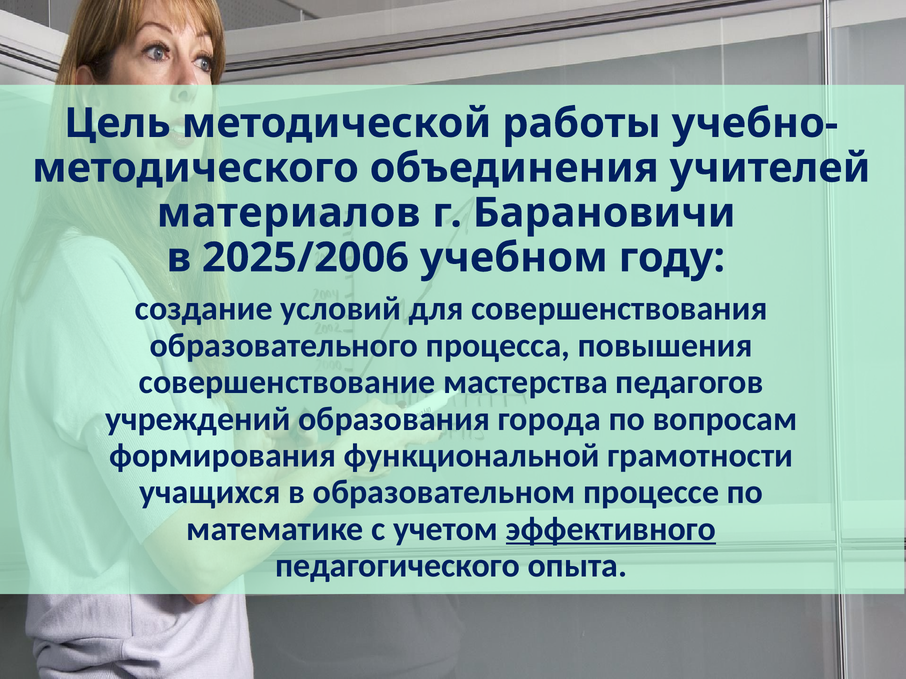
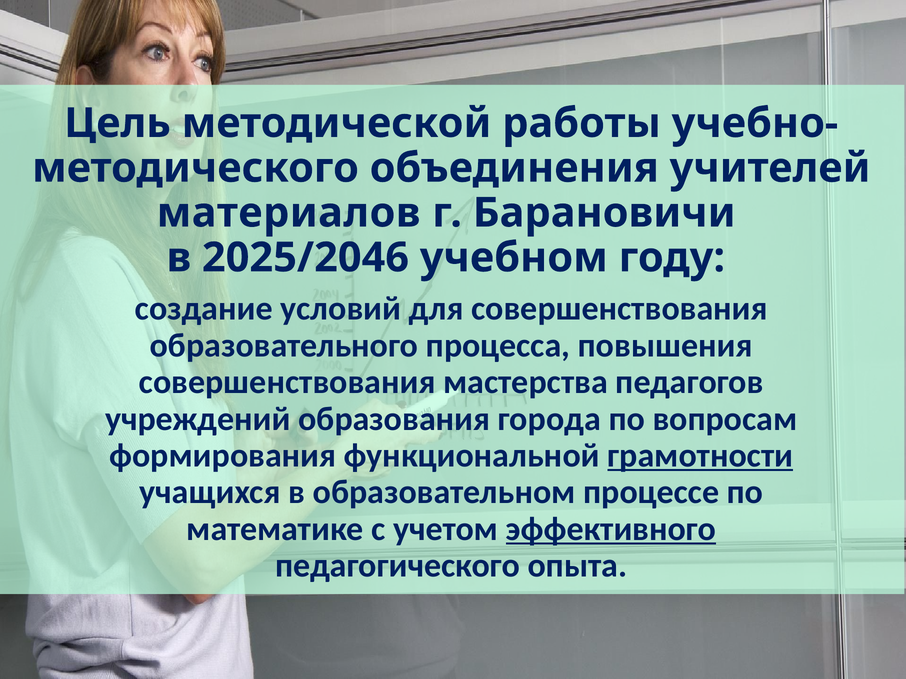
2025/2006: 2025/2006 -> 2025/2046 (305, 258)
совершенствование: совершенствование -> совершенствования (287, 382)
грамотности underline: none -> present (700, 456)
